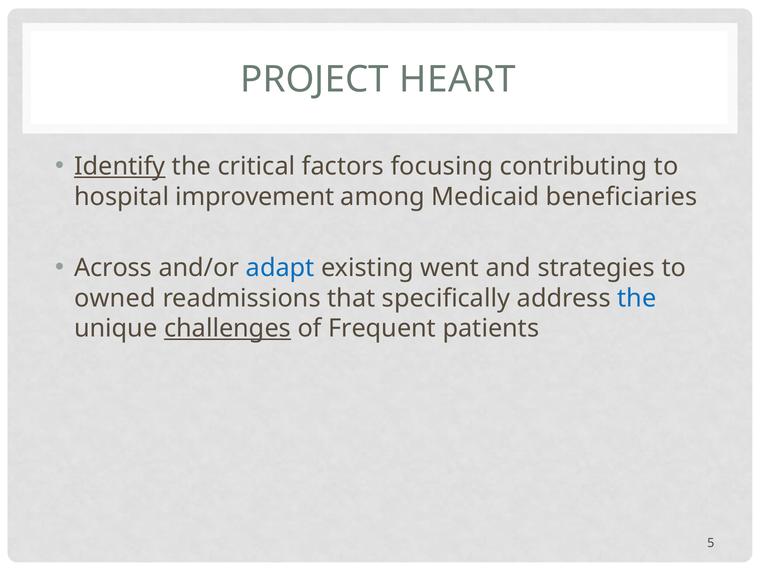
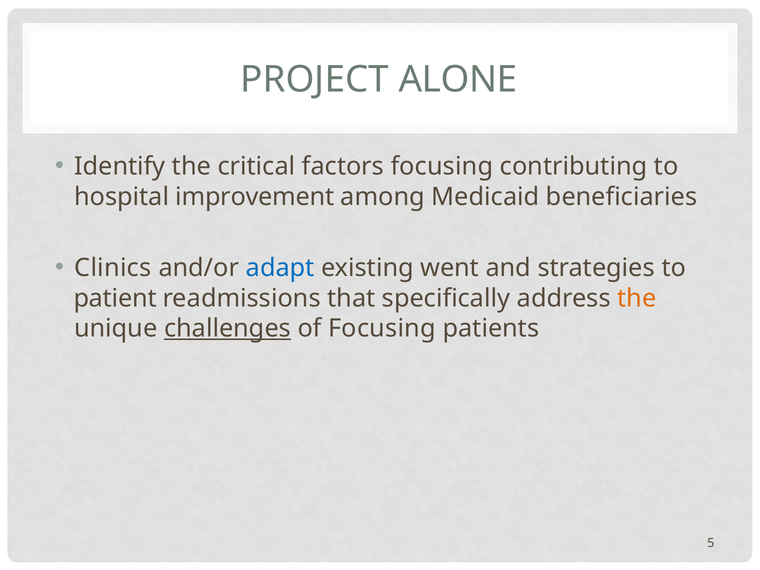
HEART: HEART -> ALONE (458, 80)
Identify underline: present -> none (120, 166)
Across: Across -> Clinics (113, 268)
owned: owned -> patient (115, 298)
the colour: blue -> orange (637, 298)
of Frequent: Frequent -> Focusing (382, 329)
